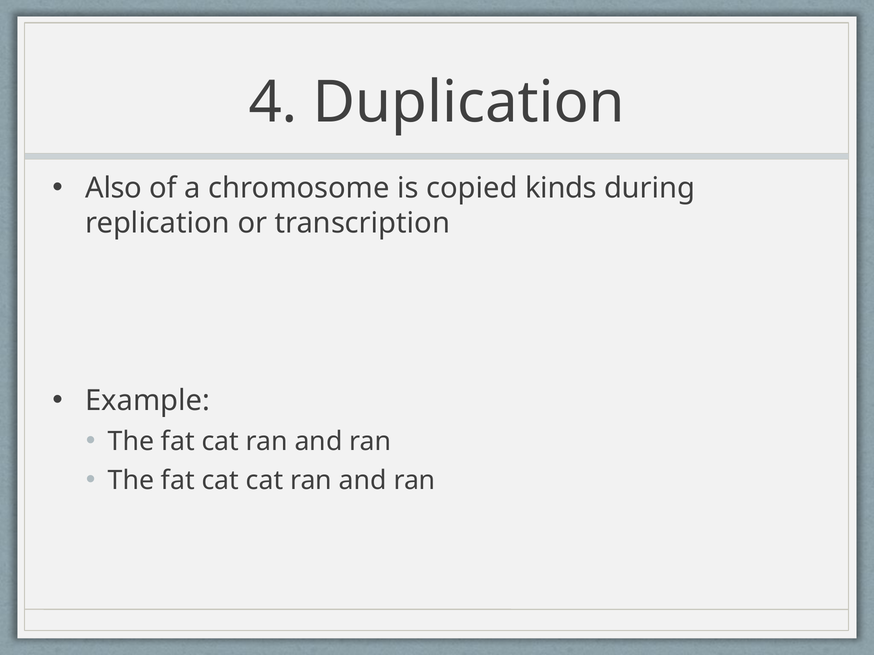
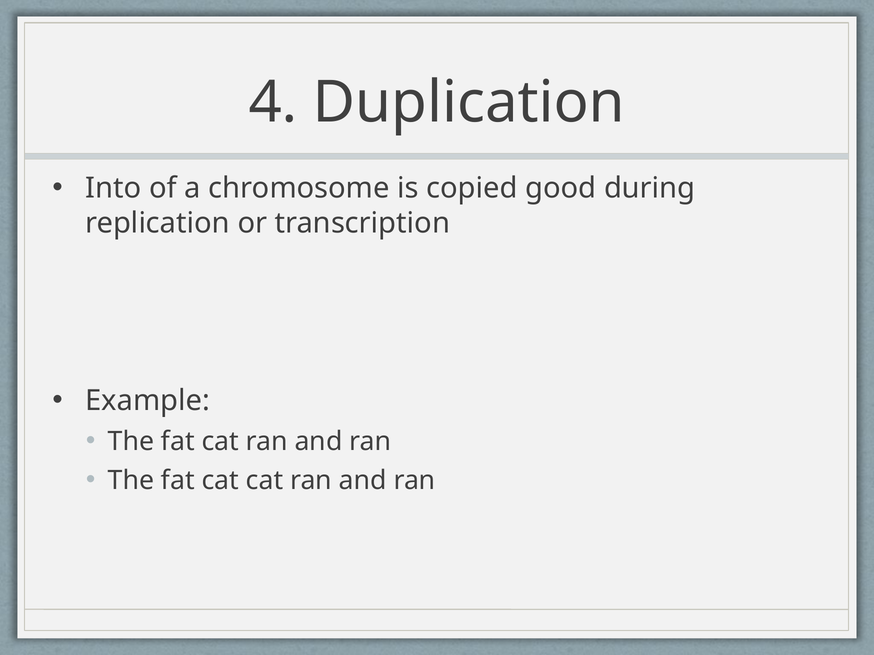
Also: Also -> Into (113, 188)
kinds: kinds -> good (561, 188)
